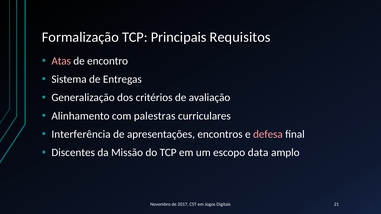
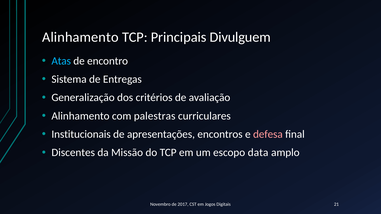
Formalização: Formalização -> Alinhamento (80, 37)
Requisitos: Requisitos -> Divulguem (240, 37)
Atas colour: pink -> light blue (61, 61)
Interferência: Interferência -> Institucionais (81, 134)
